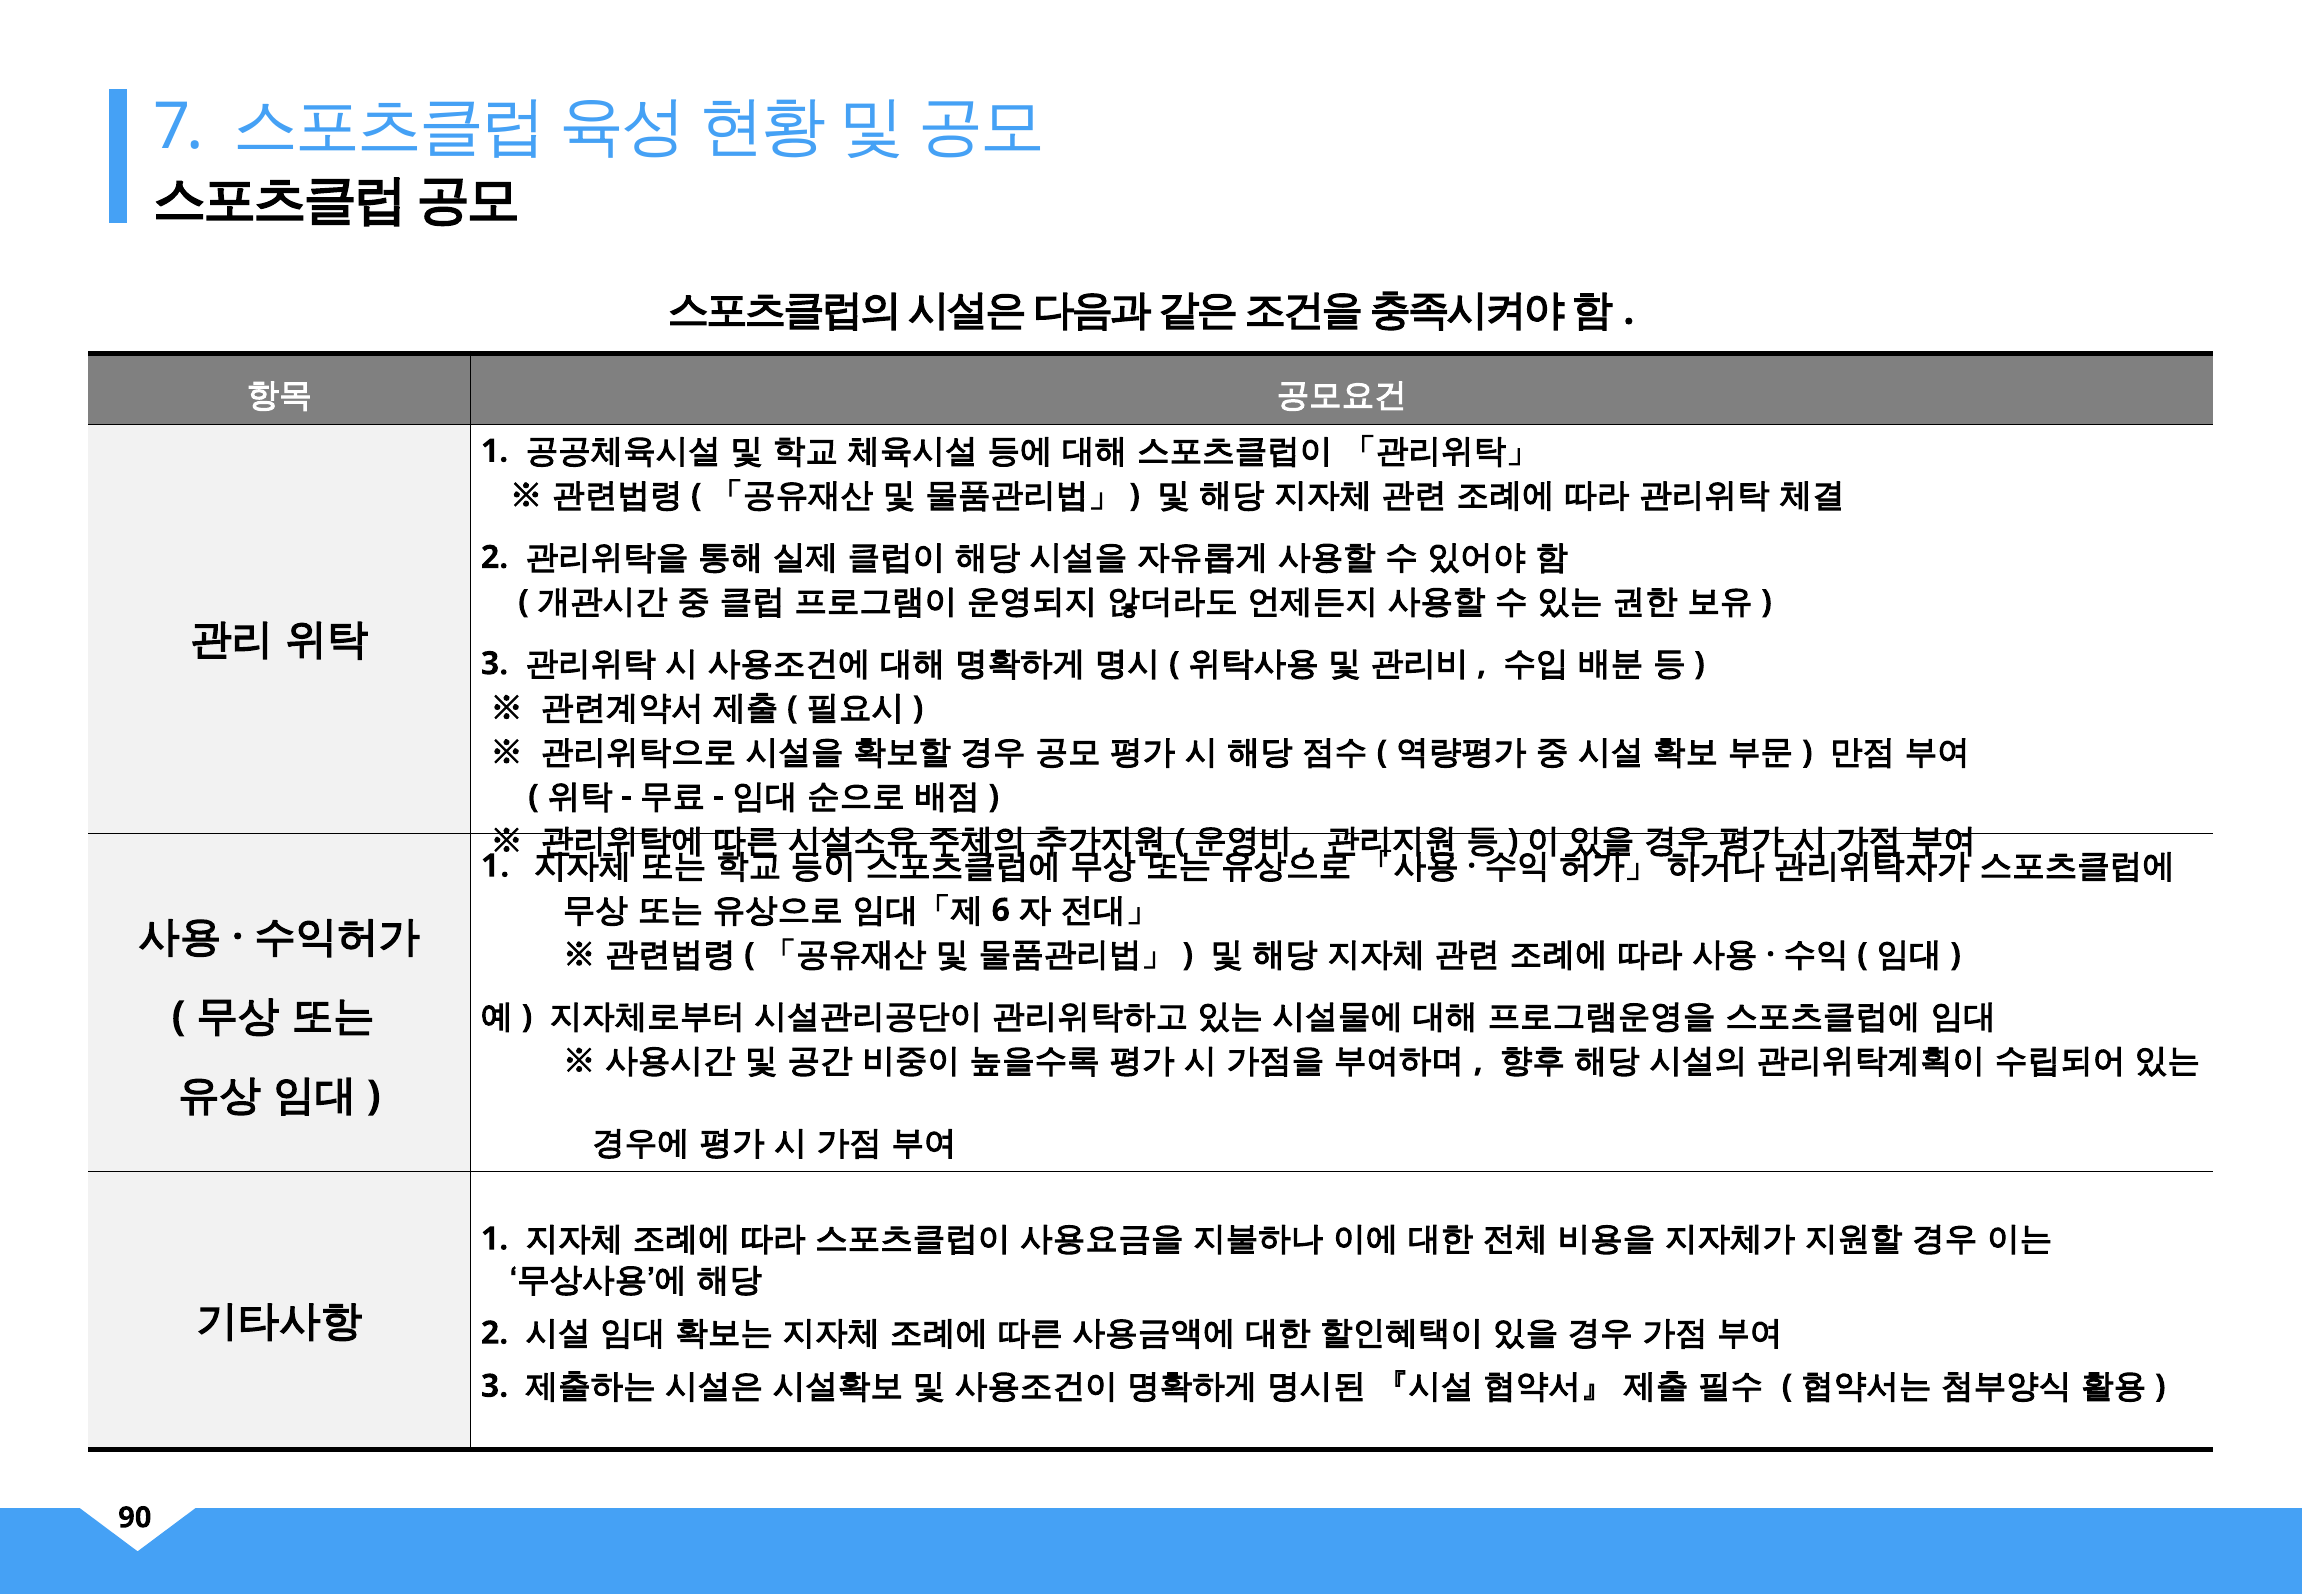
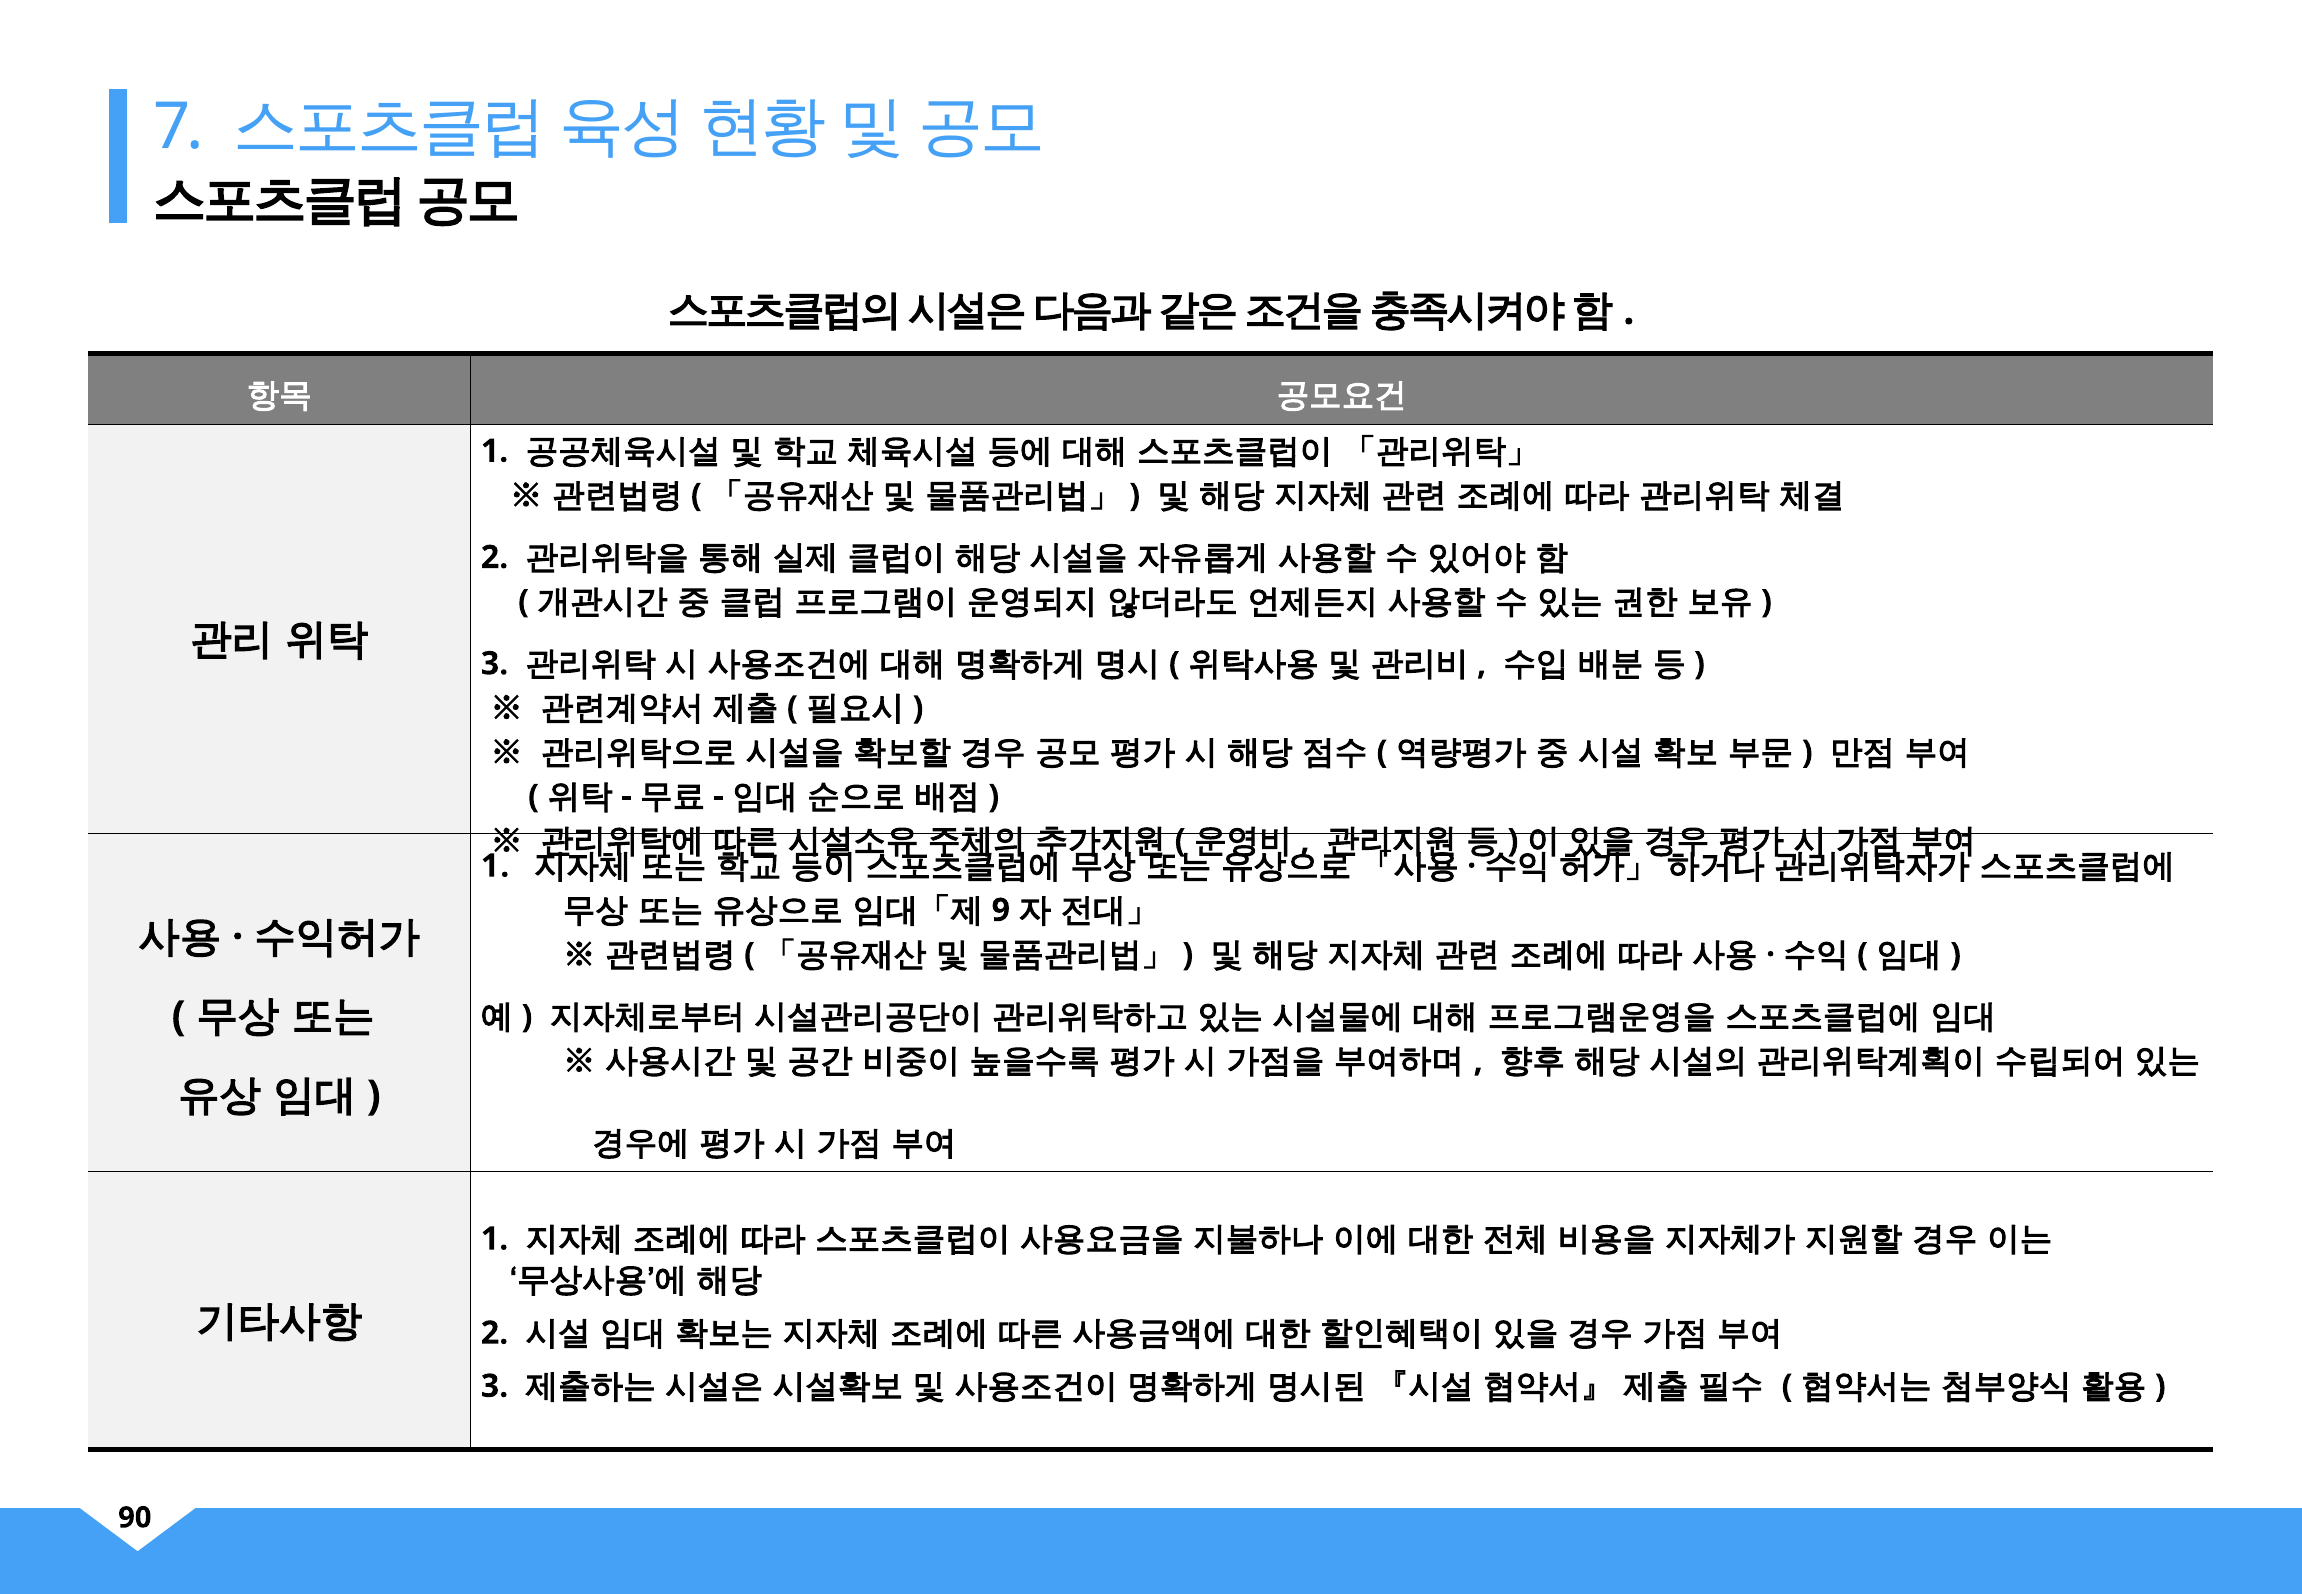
6: 6 -> 9 (1001, 910)
